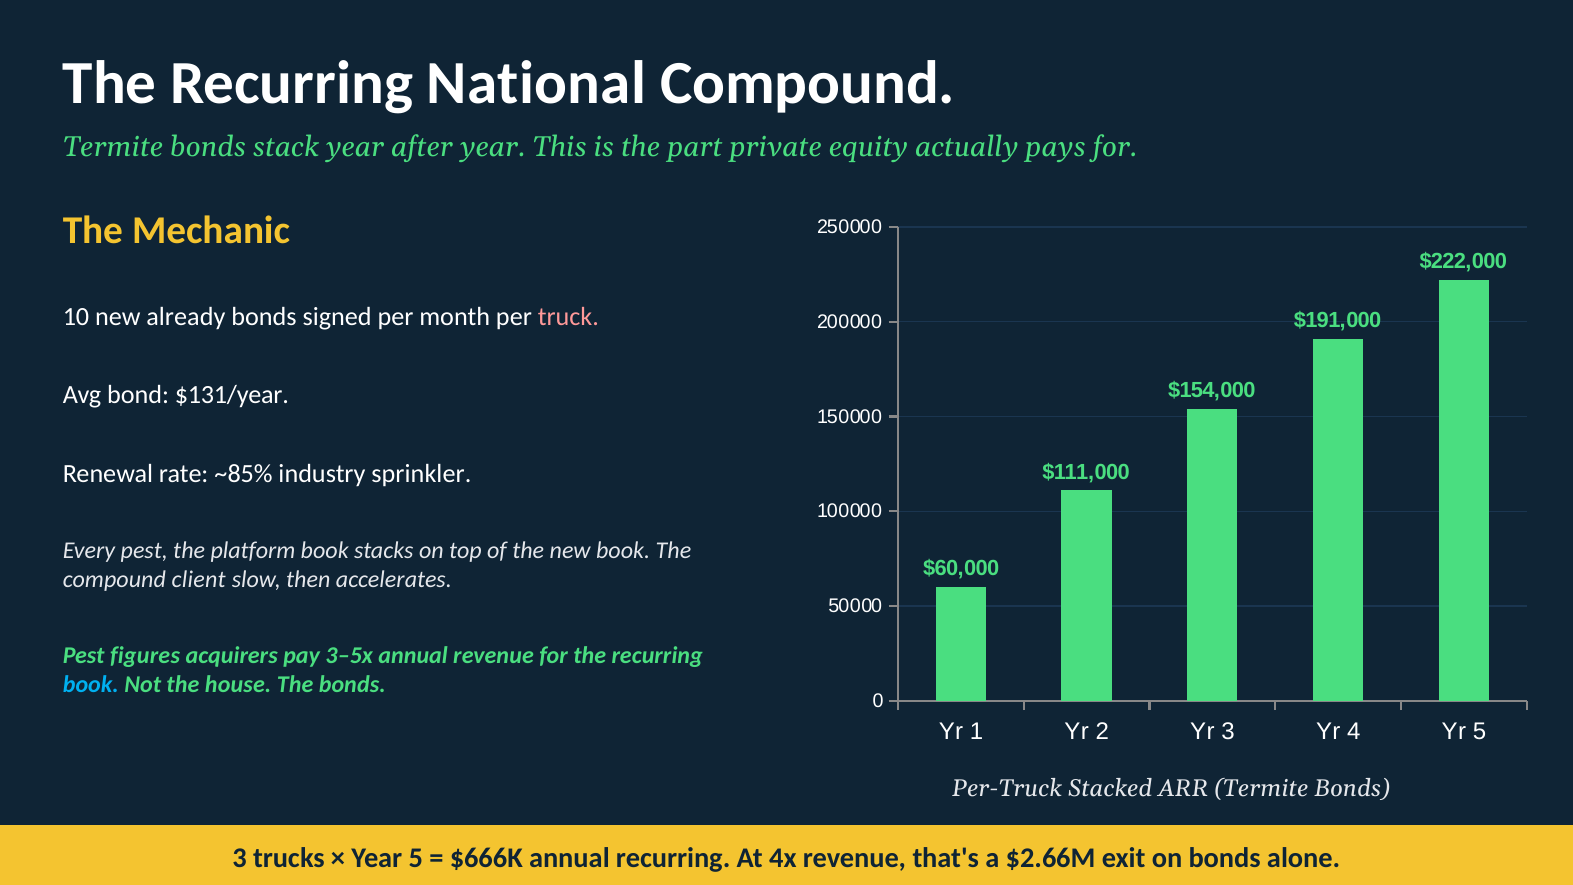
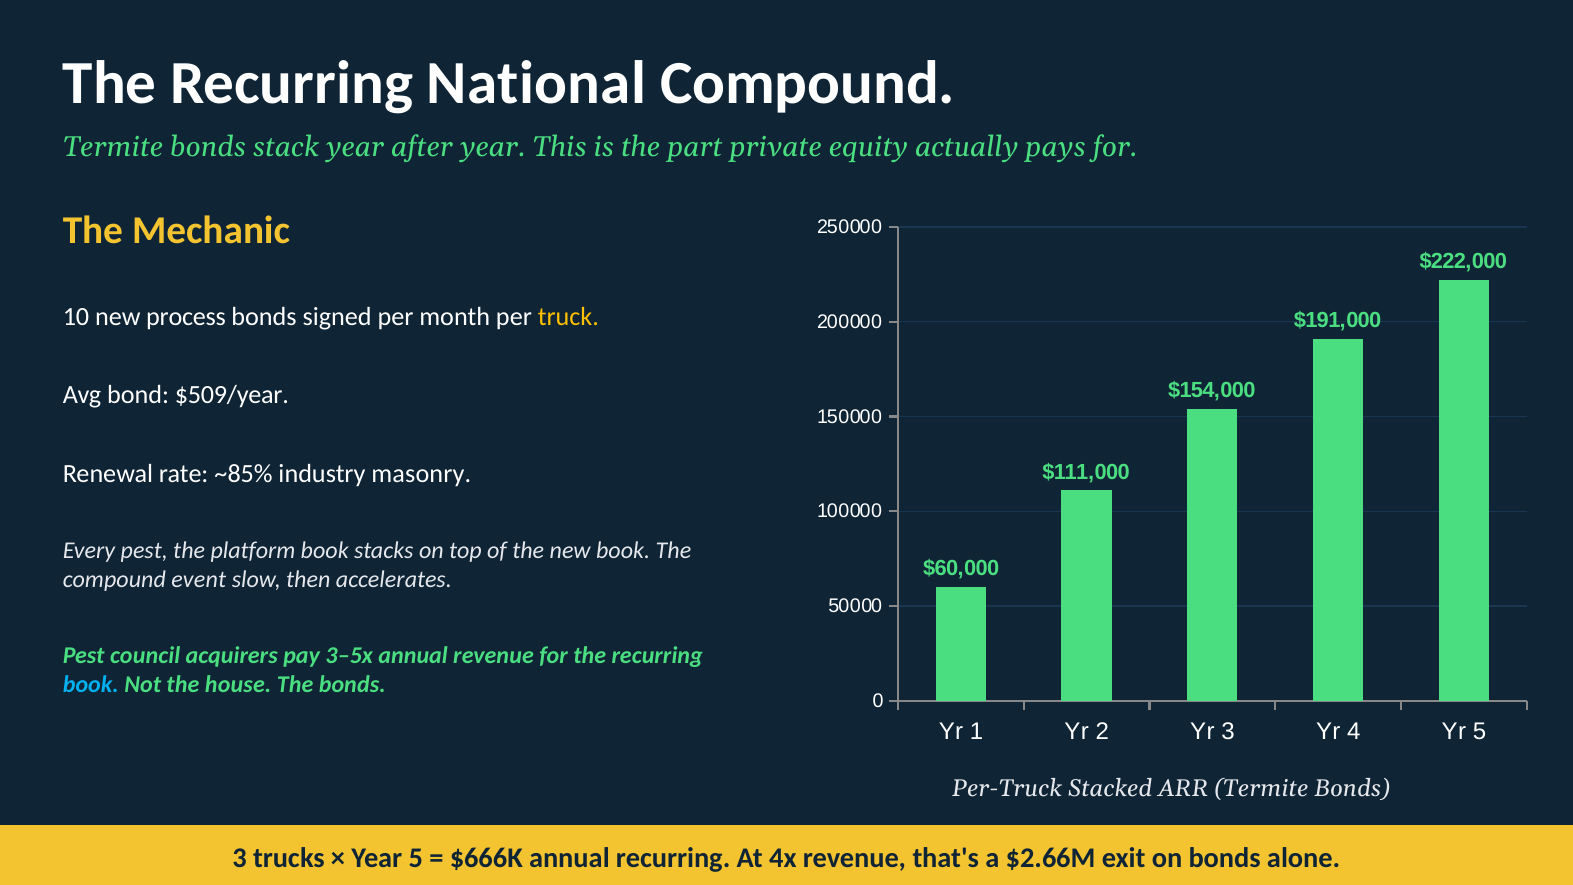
already: already -> process (186, 316)
truck colour: pink -> yellow (568, 316)
$131/year: $131/year -> $509/year (232, 395)
sprinkler: sprinkler -> masonry (421, 474)
client: client -> event (199, 580)
figures: figures -> council (145, 656)
